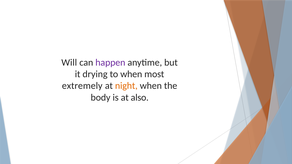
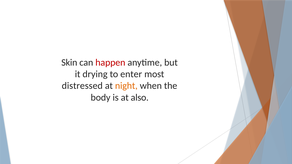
Will: Will -> Skin (69, 63)
happen colour: purple -> red (110, 63)
to when: when -> enter (131, 74)
extremely: extremely -> distressed (82, 86)
